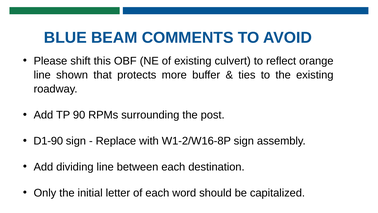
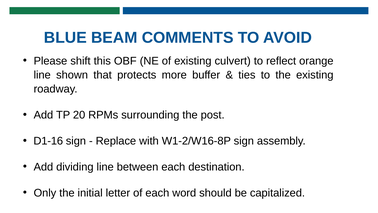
90: 90 -> 20 (79, 115)
D1-90: D1-90 -> D1-16 (48, 141)
